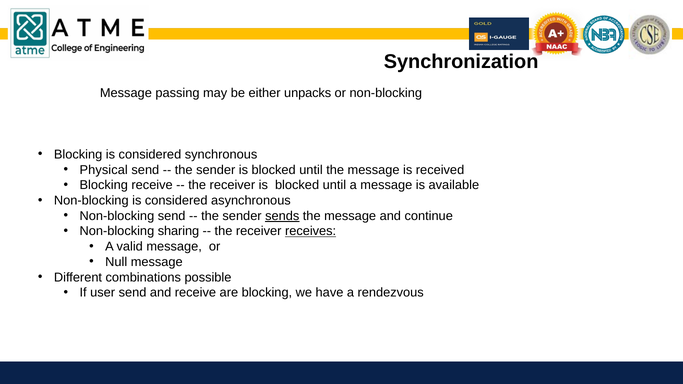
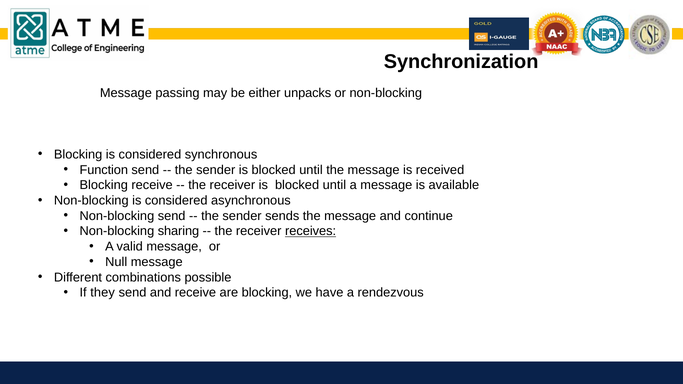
Physical: Physical -> Function (104, 170)
sends underline: present -> none (282, 216)
user: user -> they (103, 293)
